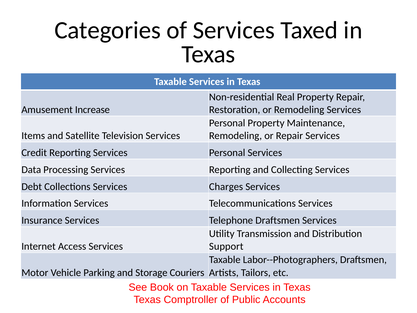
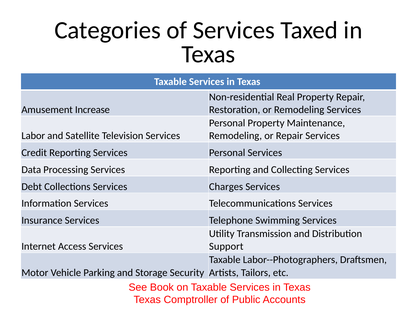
Items: Items -> Labor (33, 136)
Telephone Draftsmen: Draftsmen -> Swimming (278, 220)
Couriers: Couriers -> Security (187, 272)
